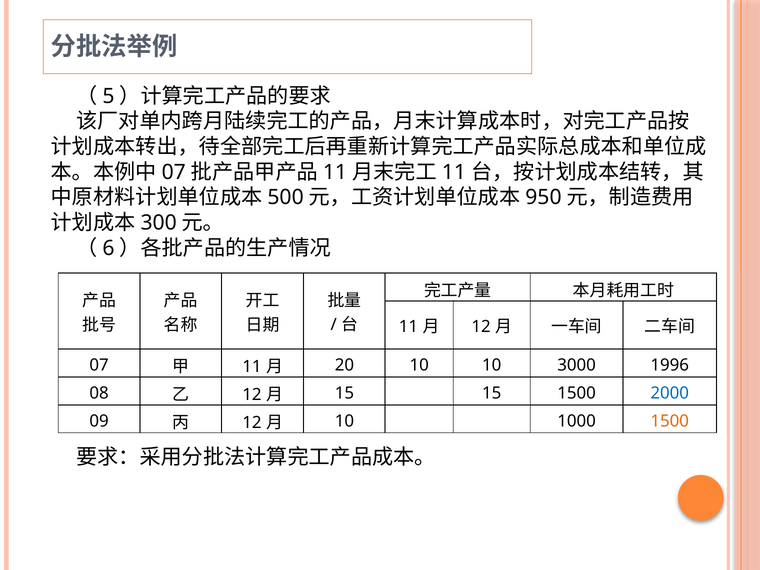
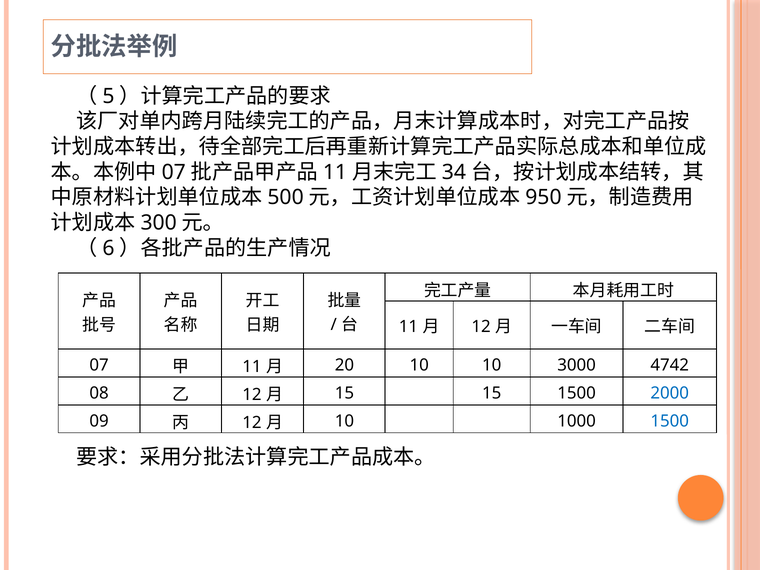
11: 11 -> 34 (454, 172)
1996: 1996 -> 4742 (670, 365)
1500 colour: orange -> blue (670, 421)
